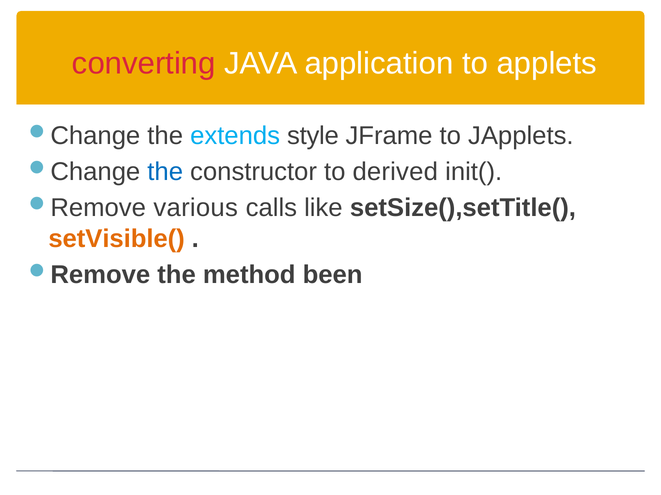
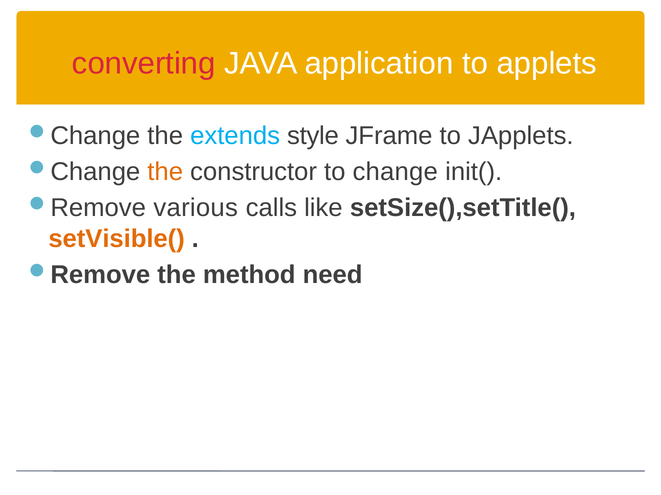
the colour: blue -> orange (165, 172)
derived: derived -> change (395, 172)
been: been -> need (333, 275)
